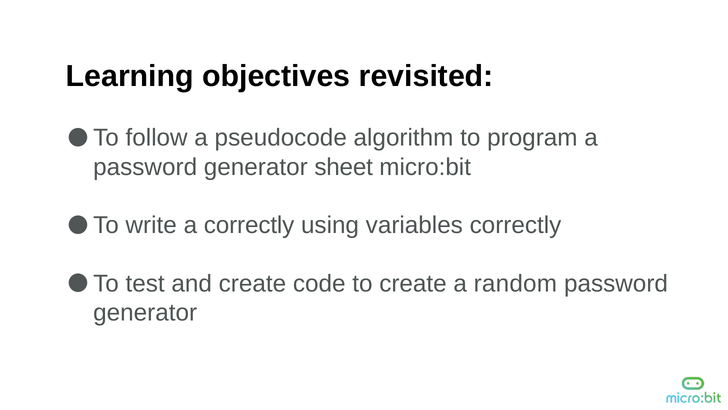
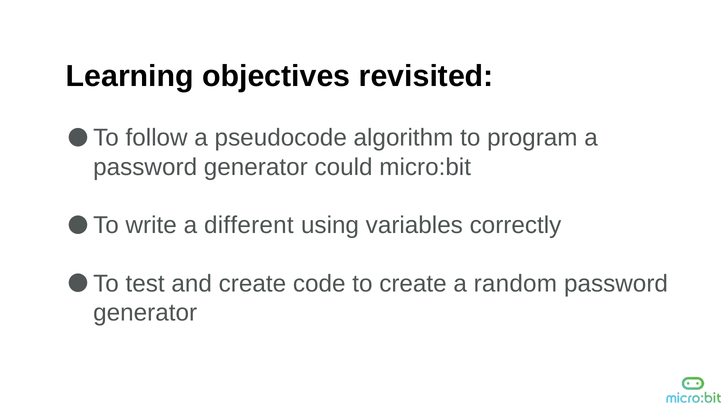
sheet: sheet -> could (344, 167)
a correctly: correctly -> different (249, 225)
